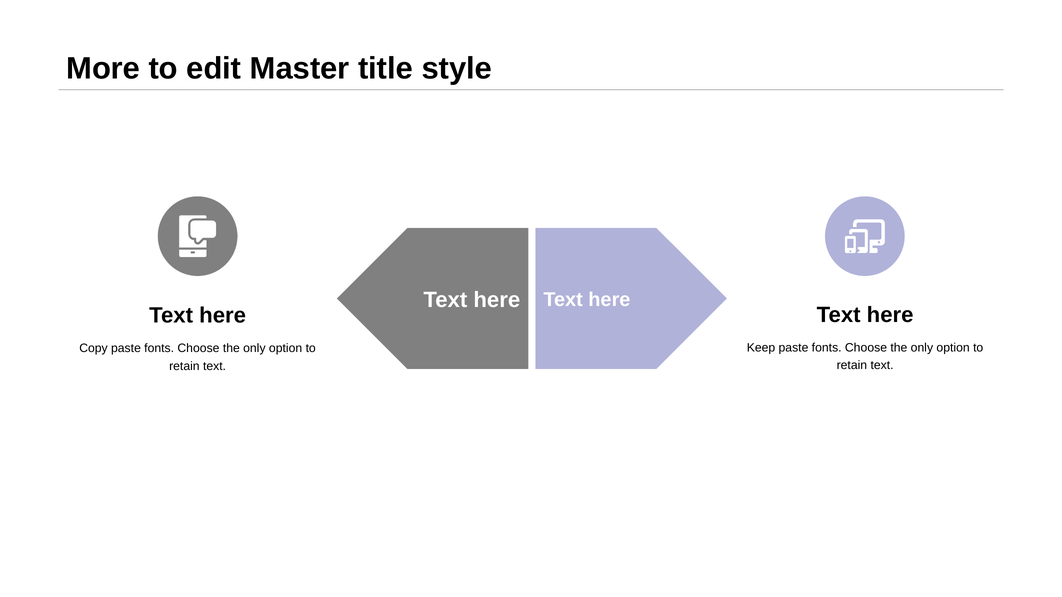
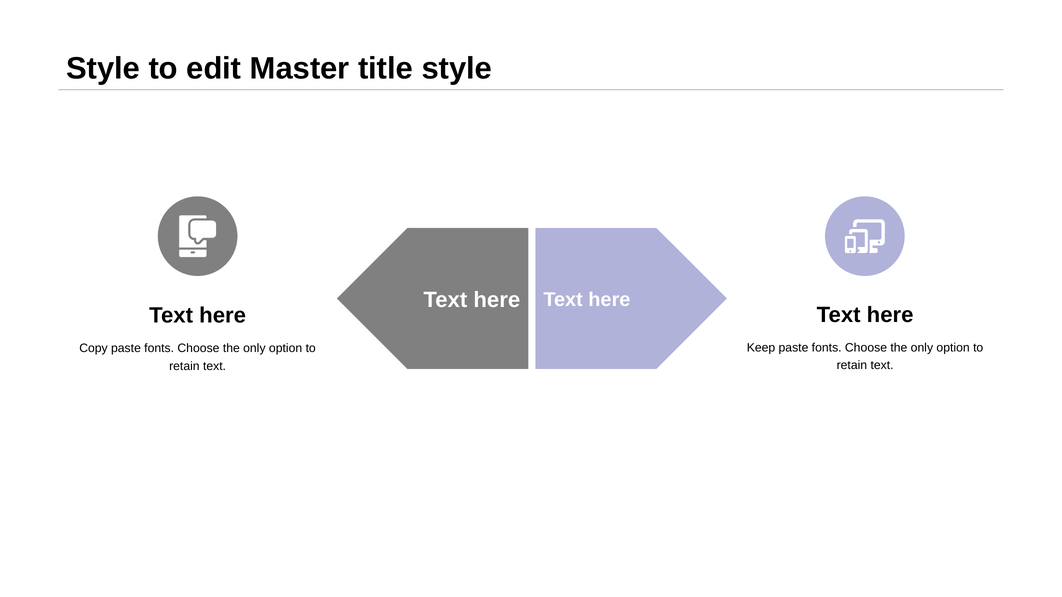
More: More -> Style (103, 69)
